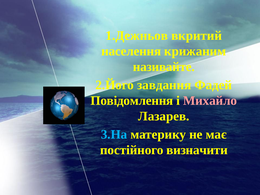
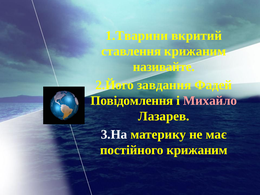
1.Дежньов: 1.Дежньов -> 1.Тварини (137, 36)
населення: населення -> ставлення (131, 51)
3.На colour: light blue -> white (114, 134)
постійного визначити: визначити -> крижаним (197, 150)
